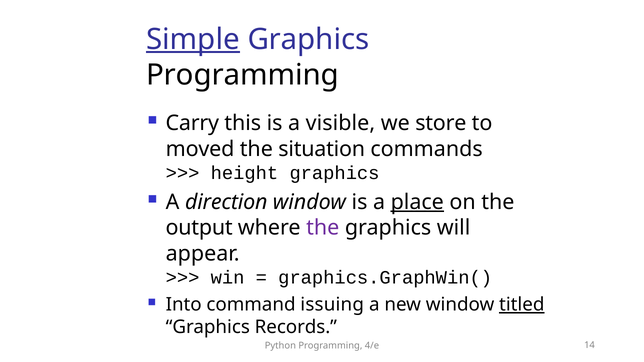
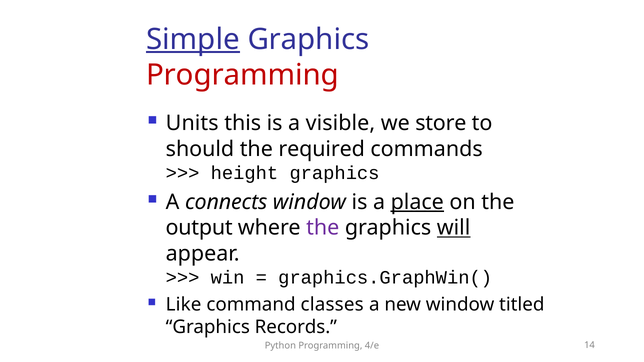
Programming colour: black -> red (242, 75)
Carry: Carry -> Units (192, 123)
moved: moved -> should (200, 149)
situation: situation -> required (322, 149)
direction: direction -> connects (226, 202)
will underline: none -> present (454, 228)
Into: Into -> Like (184, 305)
issuing: issuing -> classes (332, 305)
titled underline: present -> none (522, 305)
